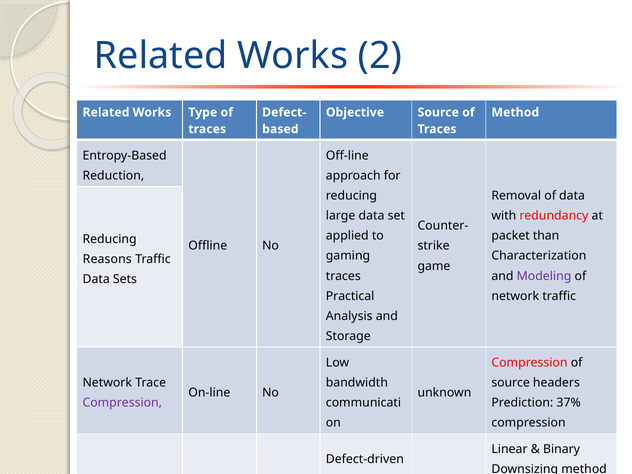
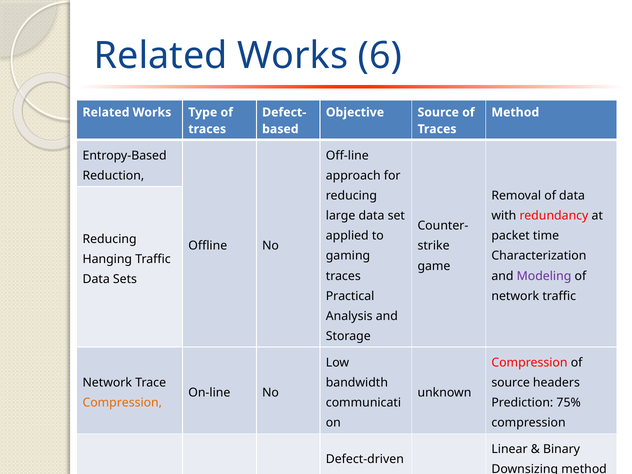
2: 2 -> 6 (380, 56)
than: than -> time (546, 236)
Reasons: Reasons -> Hanging (107, 259)
Compression colour: purple -> orange (122, 403)
37%: 37% -> 75% (569, 403)
